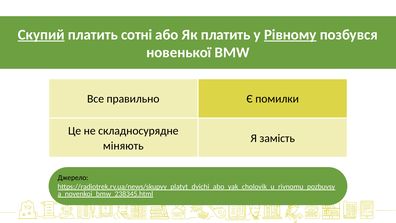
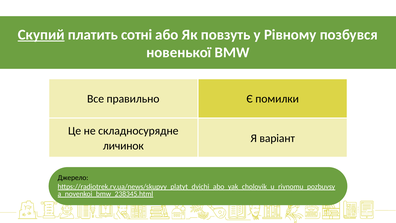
Як платить: платить -> повзуть (226, 35)
Рівному underline: present -> none (290, 35)
замість: замість -> варіант (277, 138)
міняють: міняють -> личинок (123, 146)
